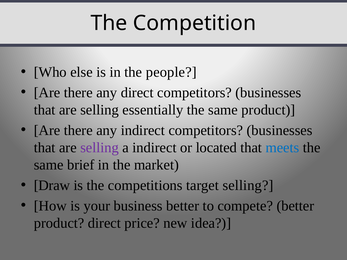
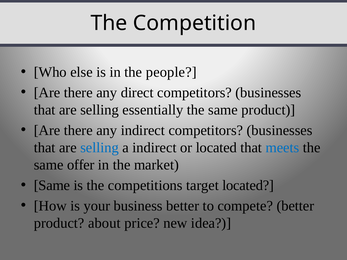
selling colour: purple -> blue (100, 148)
brief: brief -> offer (81, 165)
Draw: Draw -> Same (52, 186)
target selling: selling -> located (248, 186)
product direct: direct -> about (104, 223)
